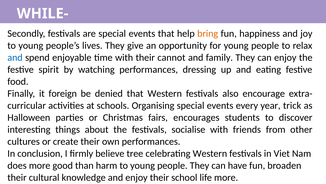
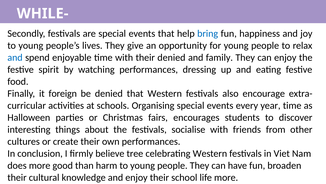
bring colour: orange -> blue (208, 34)
their cannot: cannot -> denied (171, 57)
year trick: trick -> time (292, 105)
